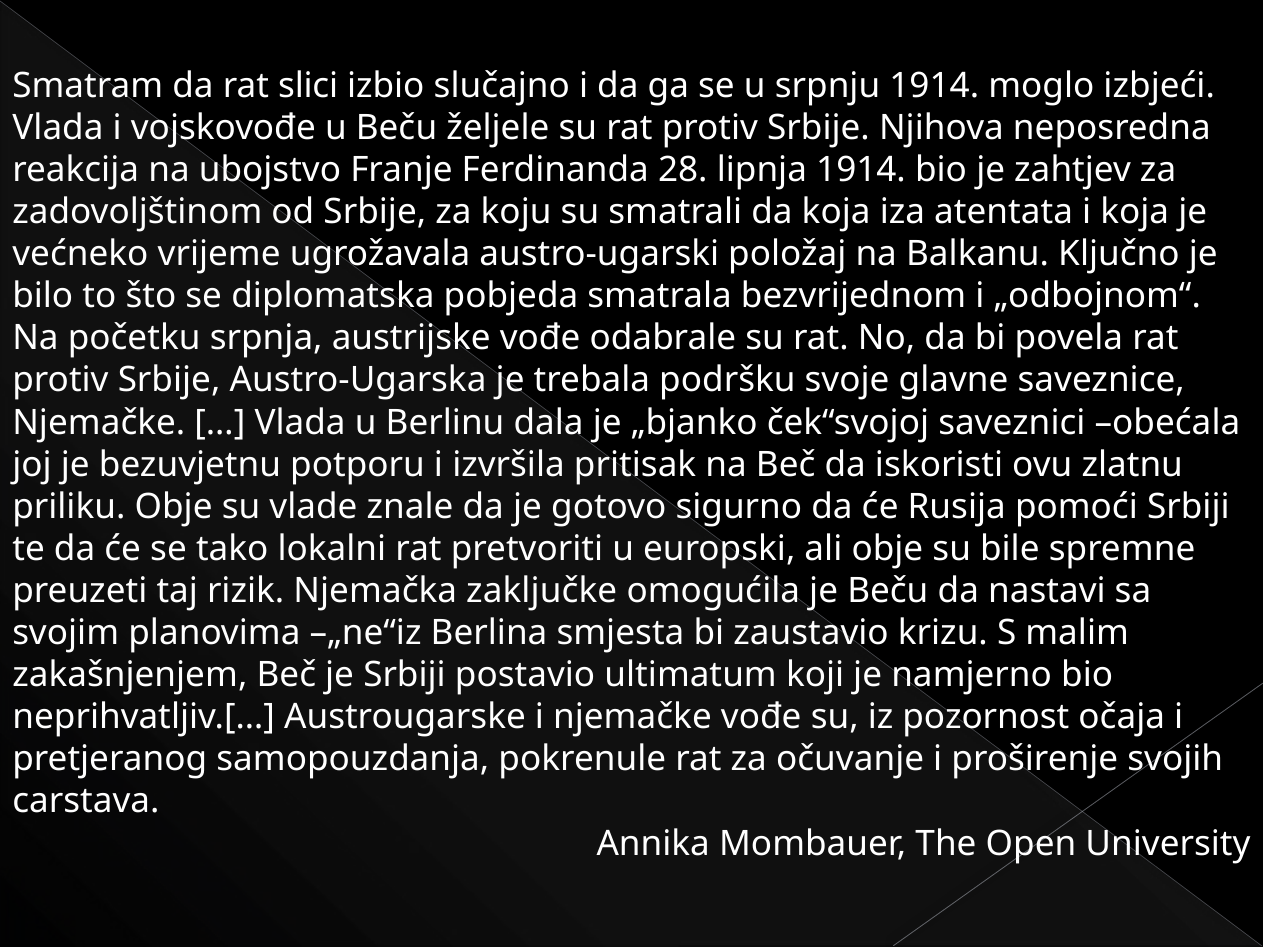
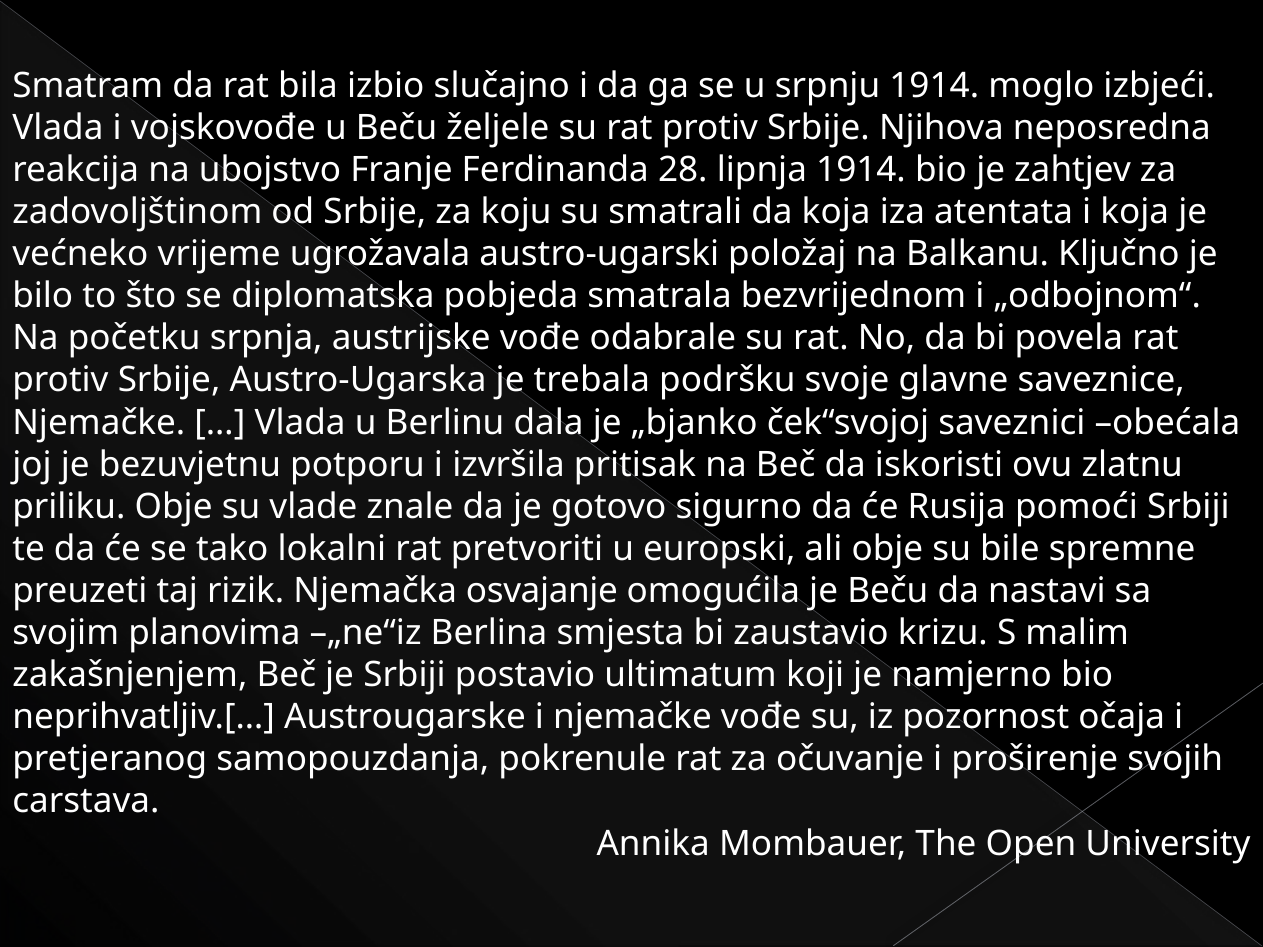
slici: slici -> bila (308, 86)
zaključke: zaključke -> osvajanje (542, 591)
